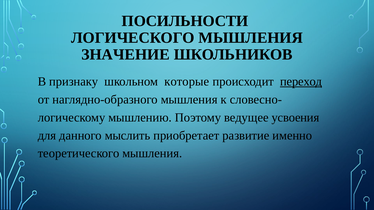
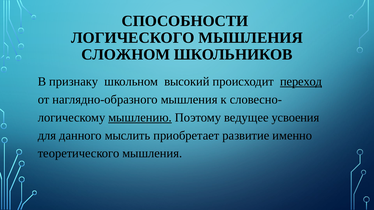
ПОСИЛЬНОСТИ: ПОСИЛЬНОСТИ -> СПОСОБНОСТИ (185, 21)
ЗНАЧЕНИЕ: ЗНАЧЕНИЕ -> СЛОЖНОМ (126, 55)
которые: которые -> высокий (187, 82)
мышлению underline: none -> present (140, 118)
